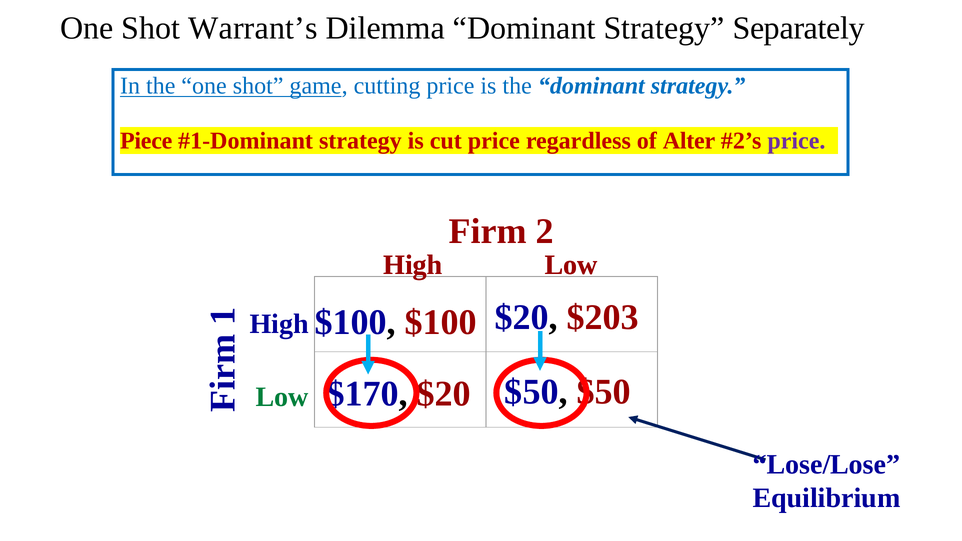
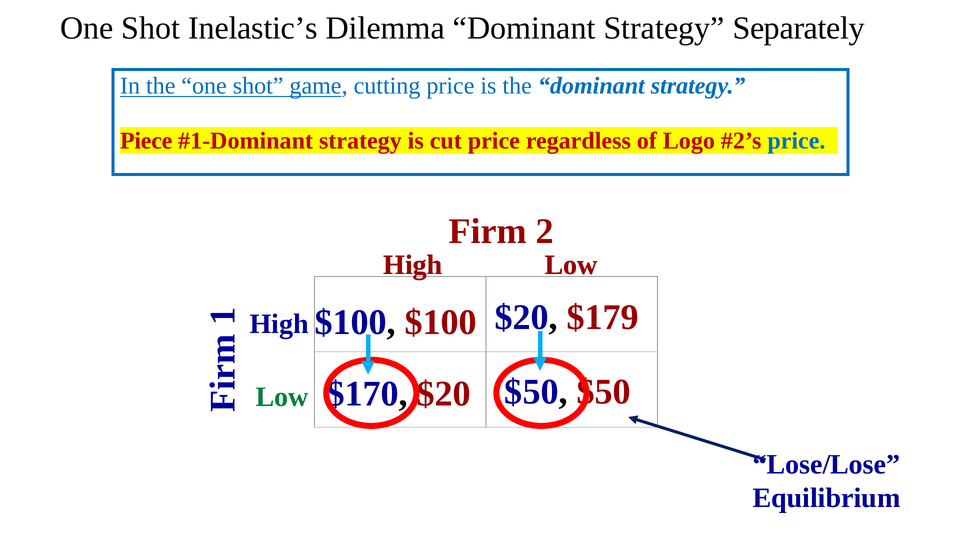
Warrant’s: Warrant’s -> Inelastic’s (253, 28)
Alter: Alter -> Logo (689, 141)
price colour: purple -> blue (796, 141)
$203: $203 -> $179 (603, 318)
